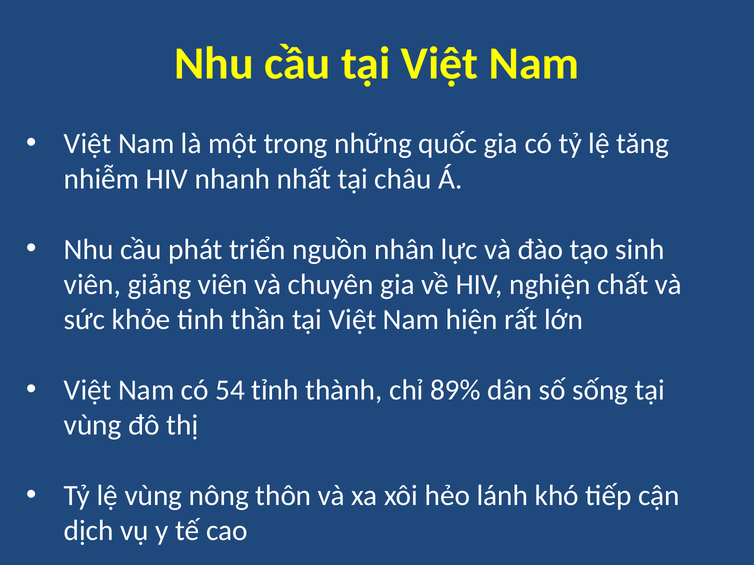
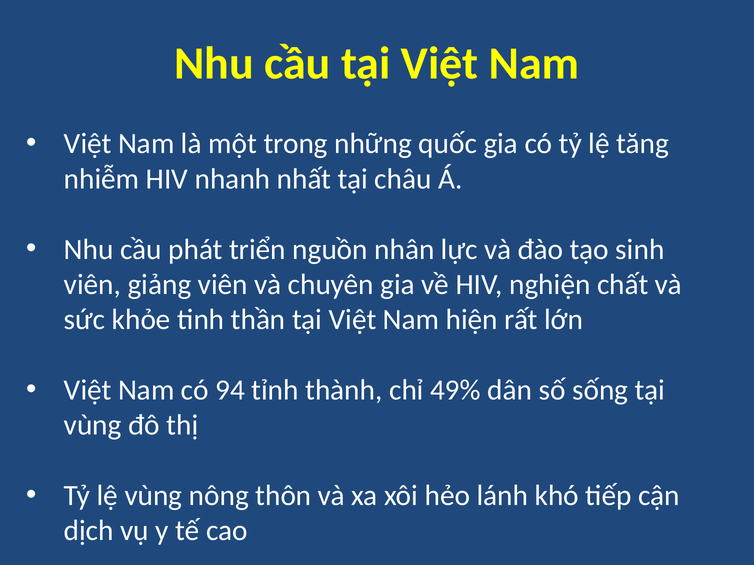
54: 54 -> 94 (230, 390)
89%: 89% -> 49% (455, 390)
